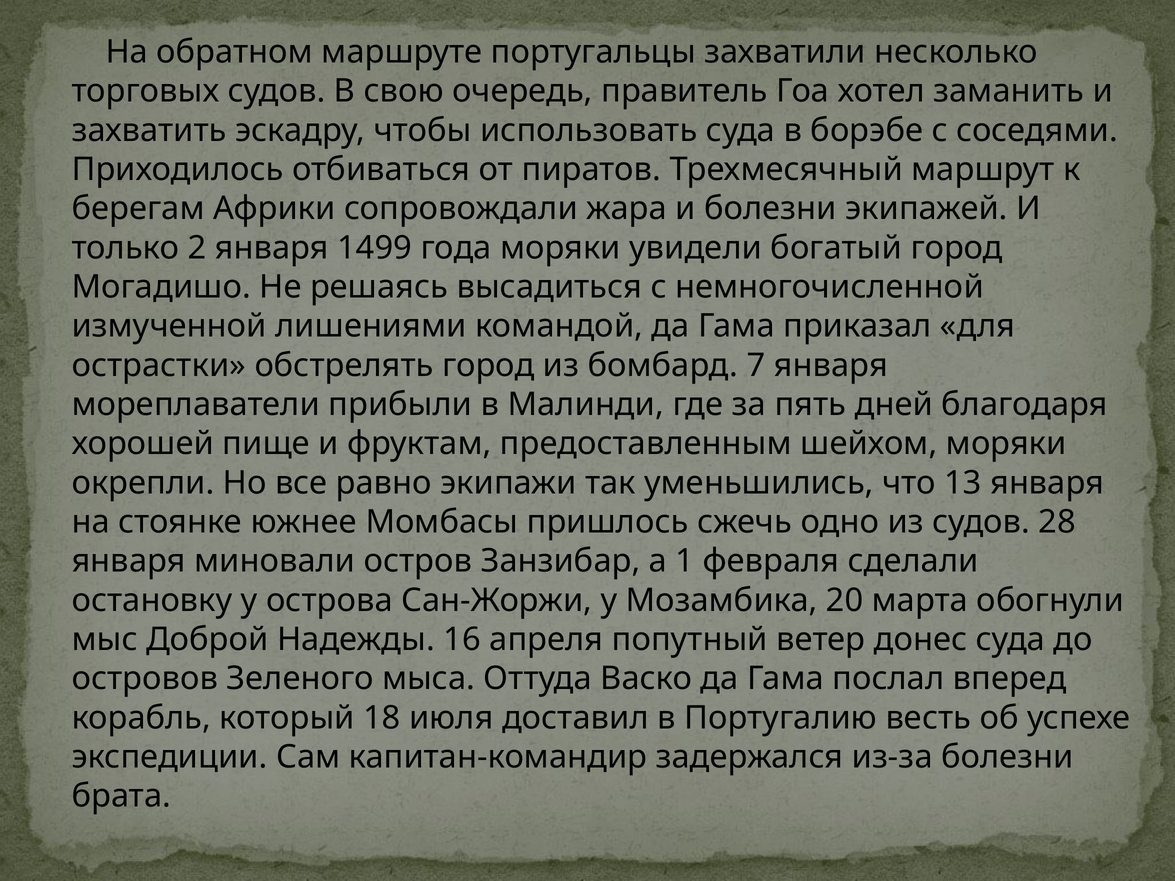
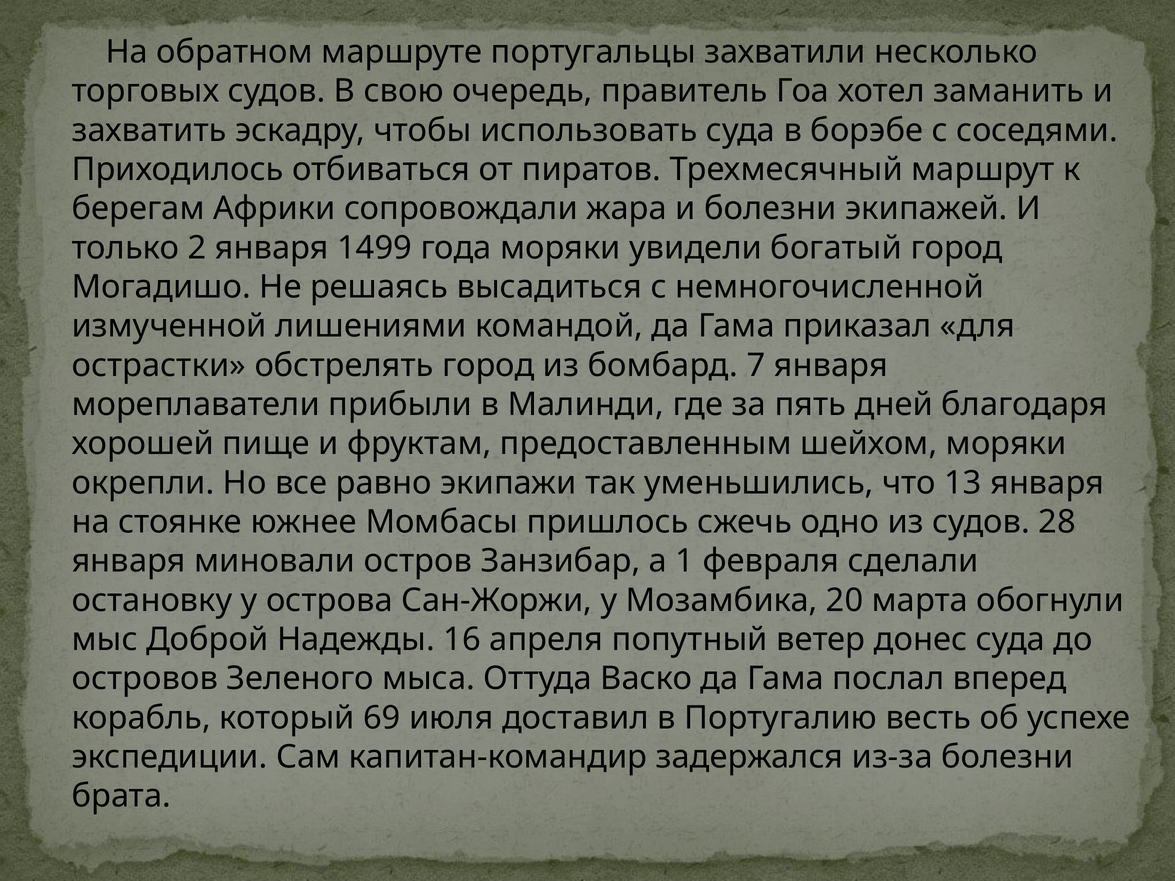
18: 18 -> 69 (382, 718)
